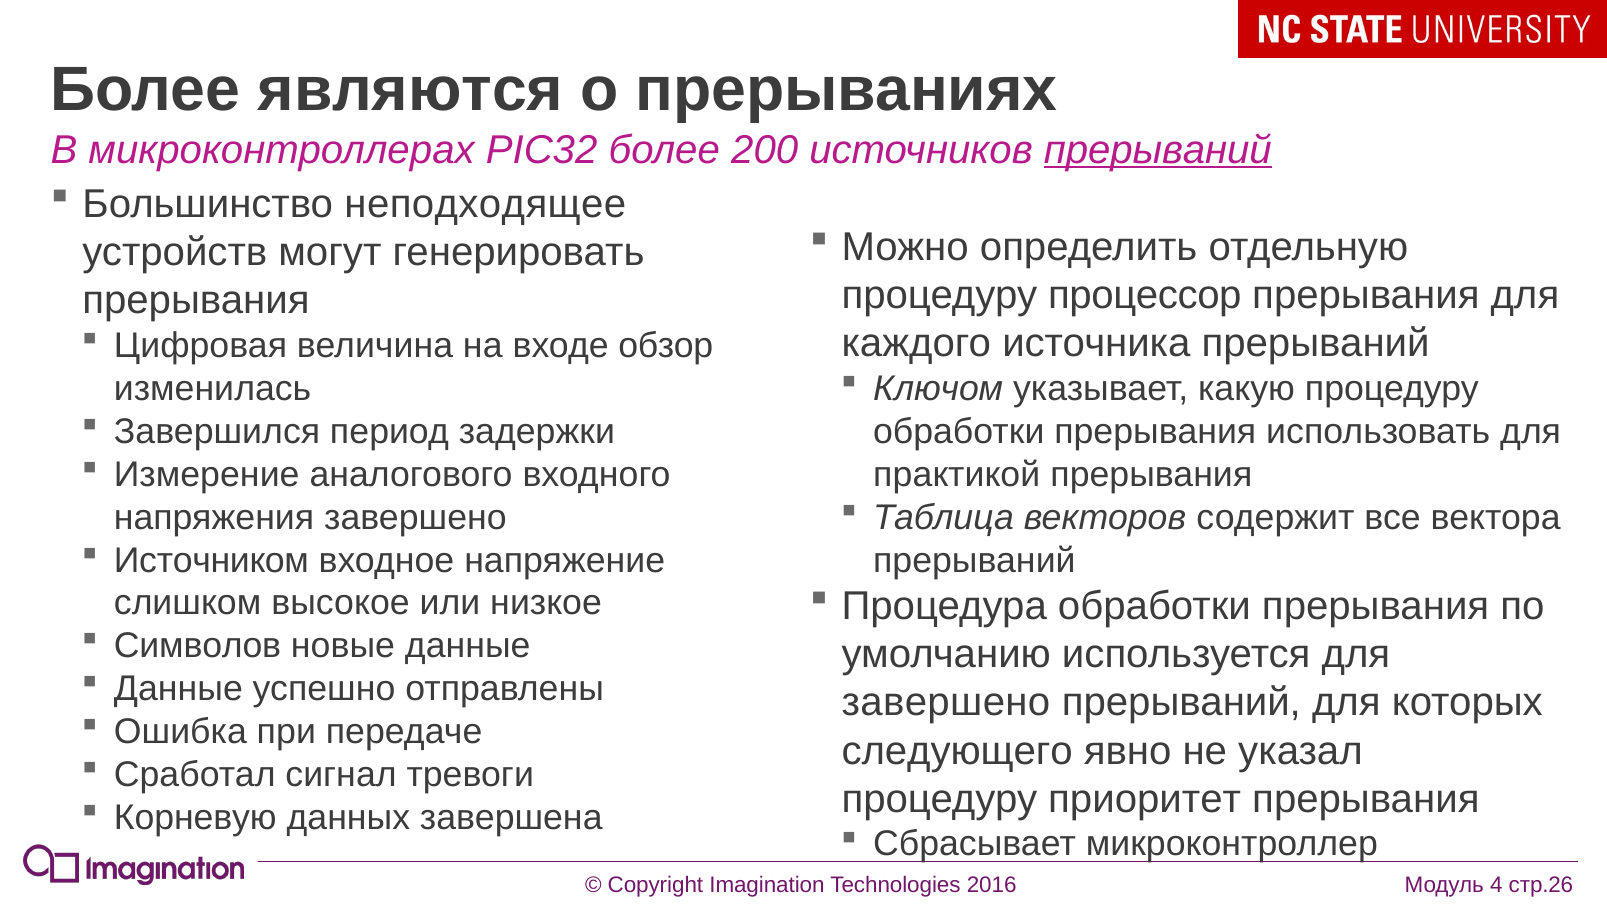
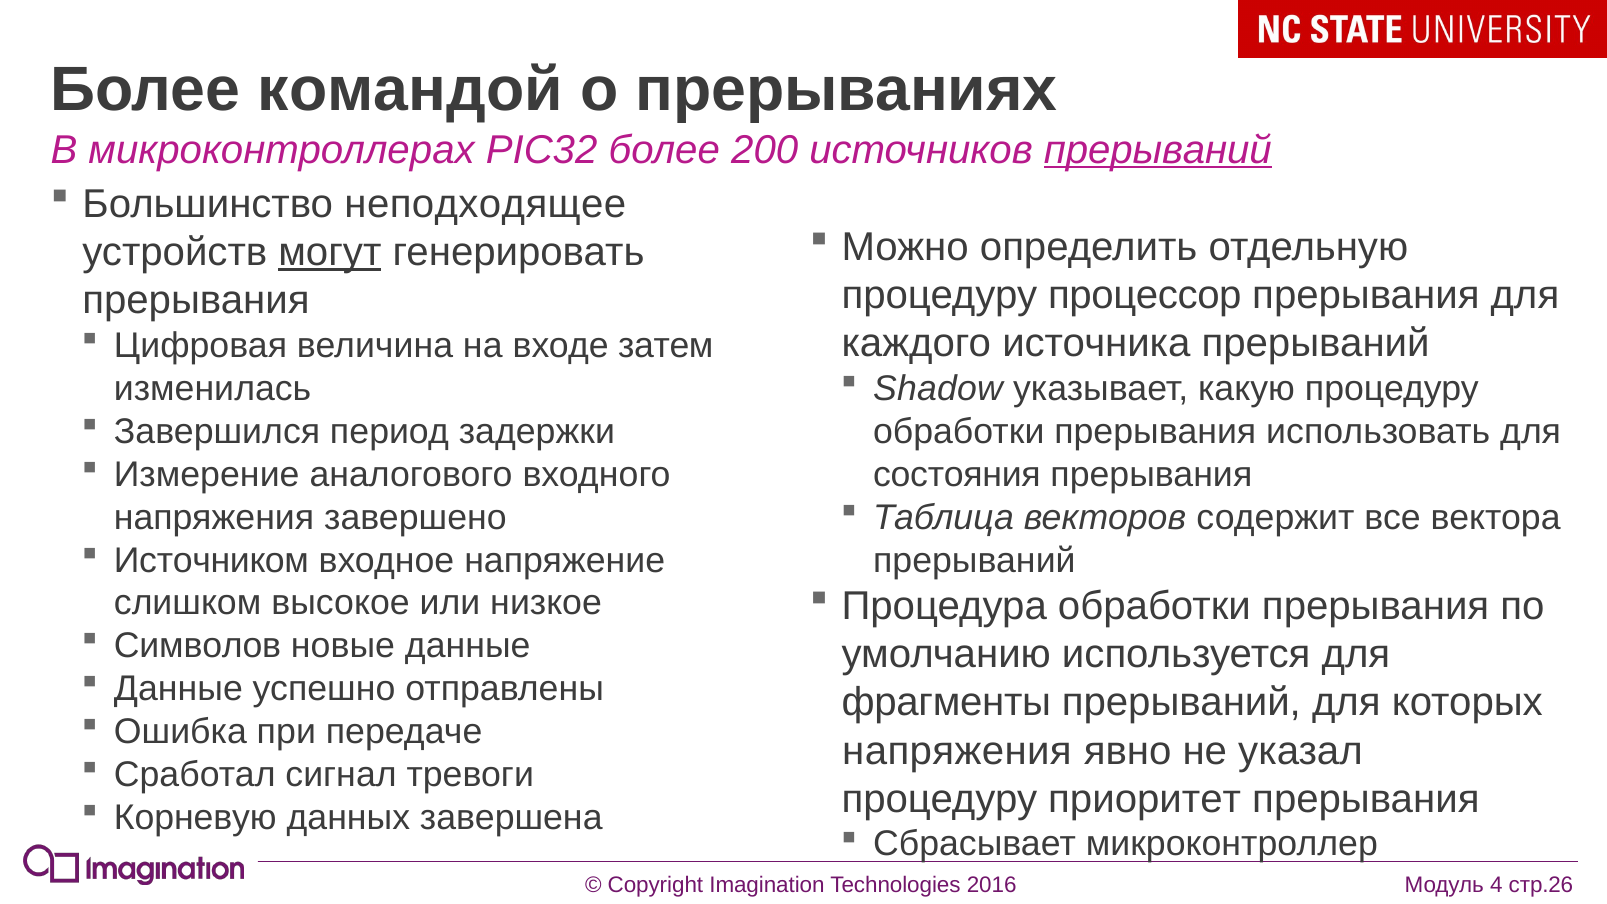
являются: являются -> командой (410, 90)
могут underline: none -> present (330, 252)
обзор: обзор -> затем (666, 346)
Ключом: Ключом -> Shadow (938, 389)
практикой: практикой -> состояния (957, 474)
завершено: завершено -> фрагменты (946, 702)
следующего: следующего -> напряжения (957, 751)
